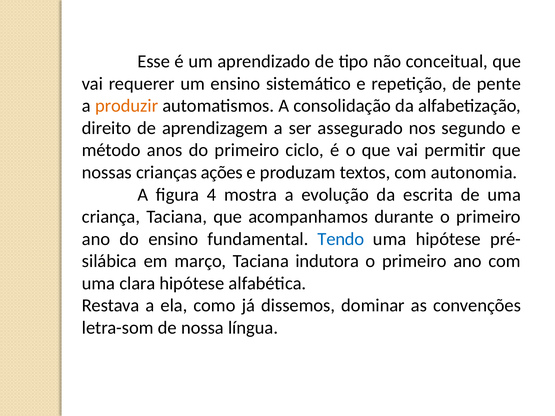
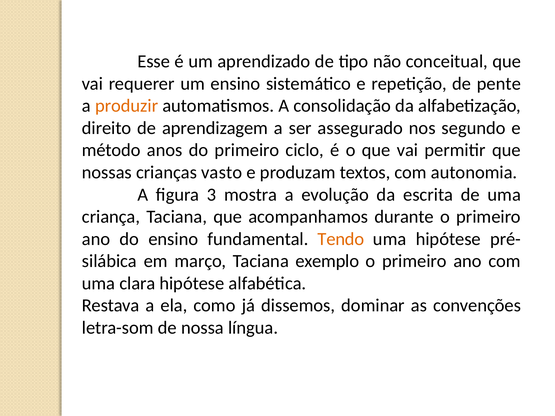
ações: ações -> vasto (222, 173)
4: 4 -> 3 (212, 195)
Tendo colour: blue -> orange (341, 239)
indutora: indutora -> exemplo (327, 261)
